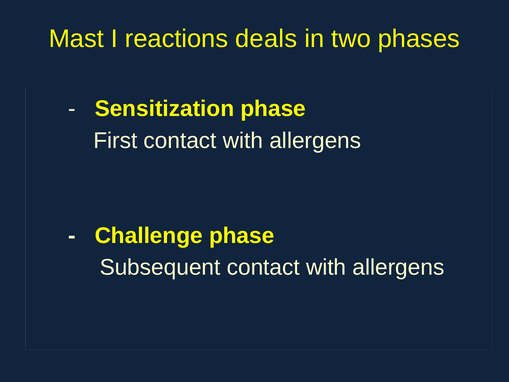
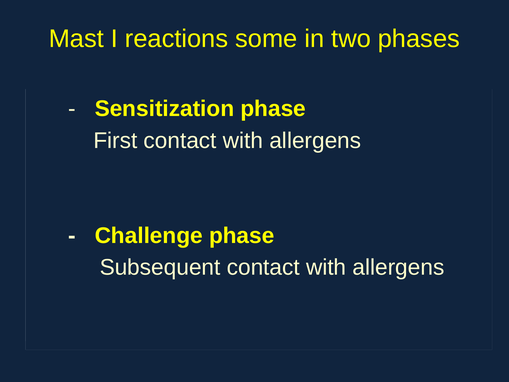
deals: deals -> some (266, 39)
